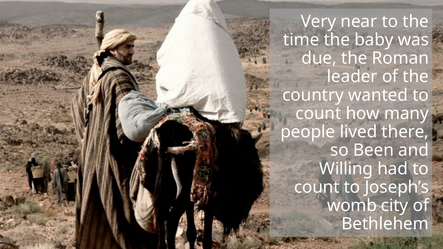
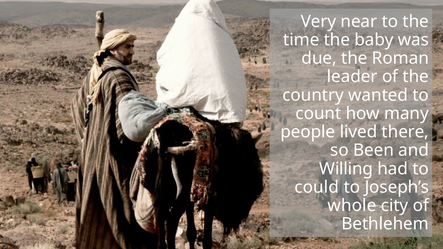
count: count -> could (317, 187)
womb: womb -> whole (352, 206)
